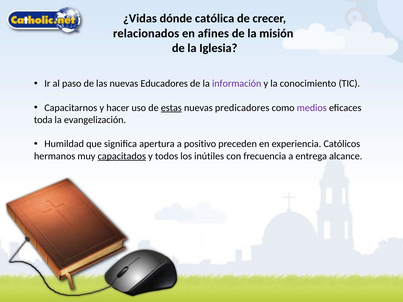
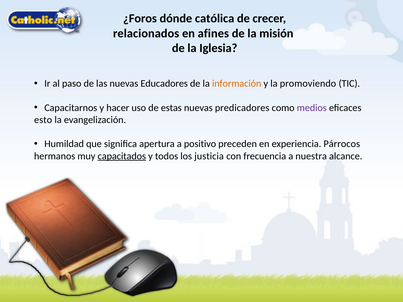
¿Vidas: ¿Vidas -> ¿Foros (140, 19)
información colour: purple -> orange (237, 84)
conocimiento: conocimiento -> promoviendo (308, 84)
estas underline: present -> none (171, 108)
toda: toda -> esto (43, 120)
Católicos: Católicos -> Párrocos (342, 144)
inútiles: inútiles -> justicia (209, 156)
entrega: entrega -> nuestra (311, 156)
